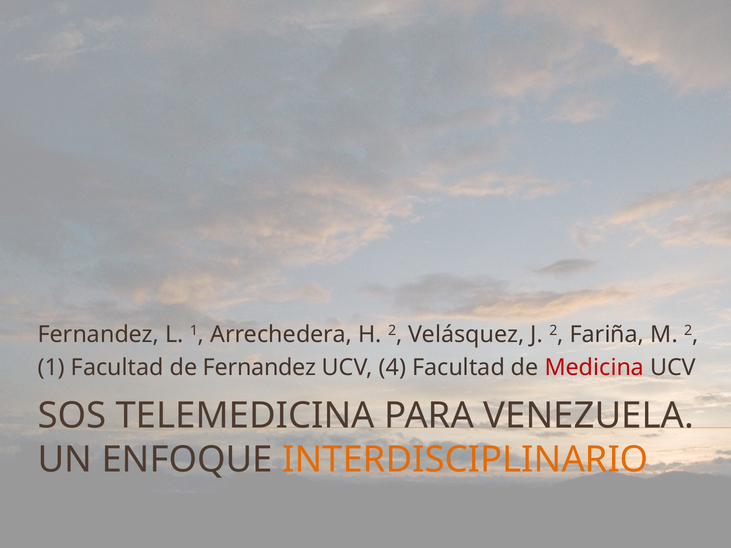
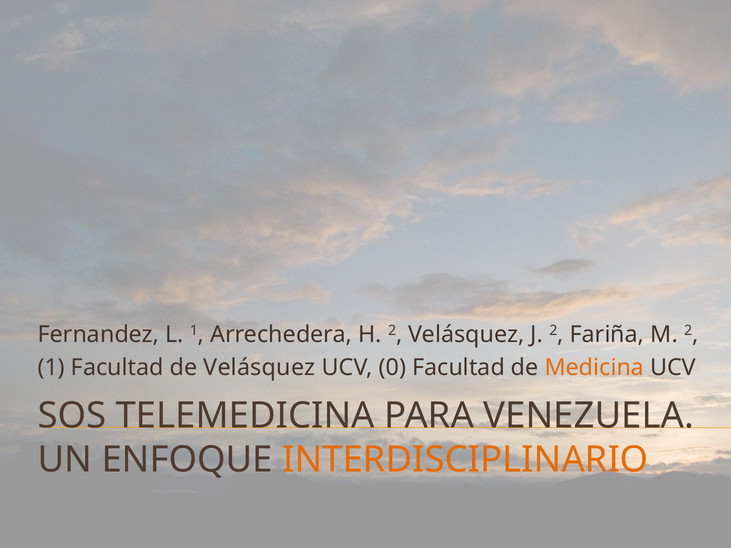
de Fernandez: Fernandez -> Velásquez (259, 368)
4: 4 -> 0 (392, 368)
Medicina colour: red -> orange (594, 368)
